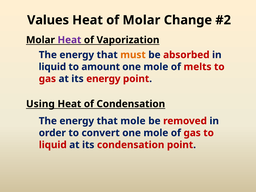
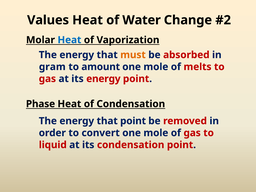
of Molar: Molar -> Water (142, 20)
Heat colour: purple -> blue (69, 40)
liquid: liquid -> gram (52, 67)
Using: Using -> Phase (40, 104)
that mole: mole -> point (133, 121)
